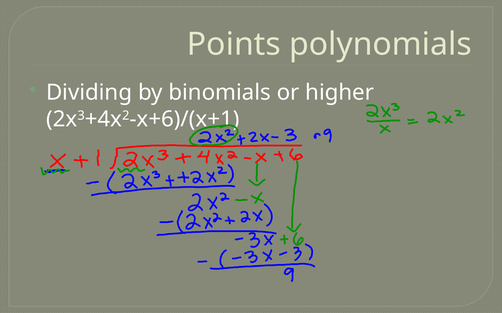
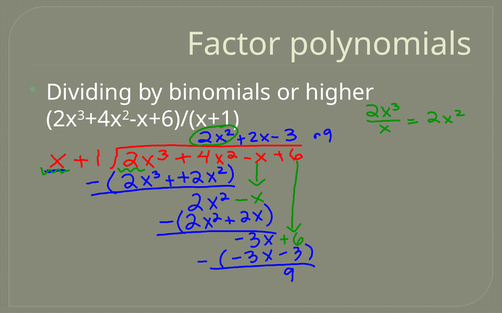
Points: Points -> Factor (234, 44)
